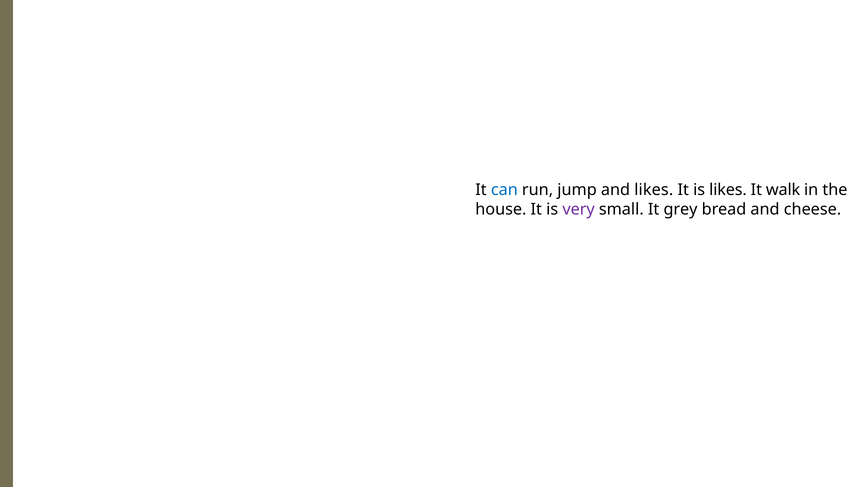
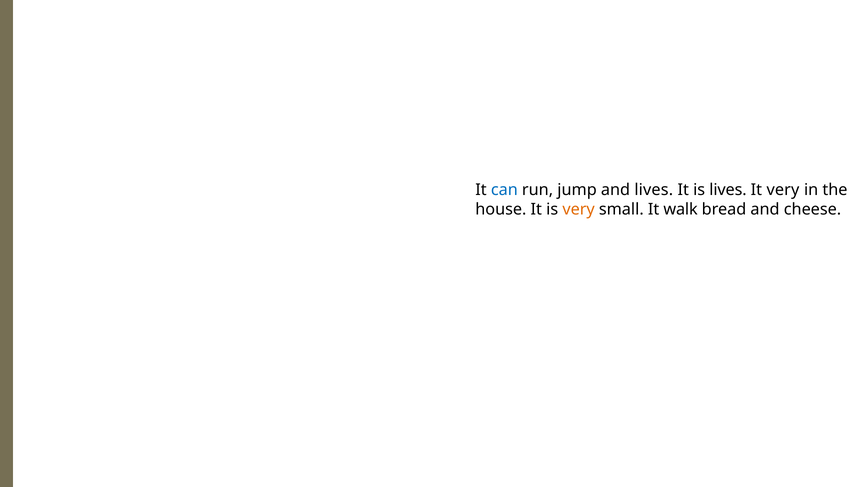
and likes: likes -> lives (654, 190)
is likes: likes -> lives (728, 190)
It walk: walk -> very (783, 190)
very colour: purple -> orange (579, 209)
grey: grey -> walk (681, 209)
